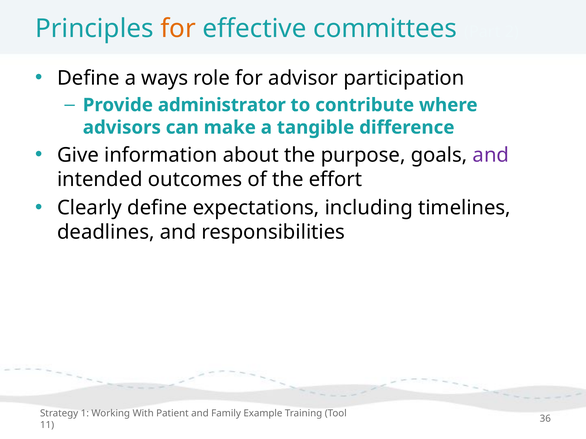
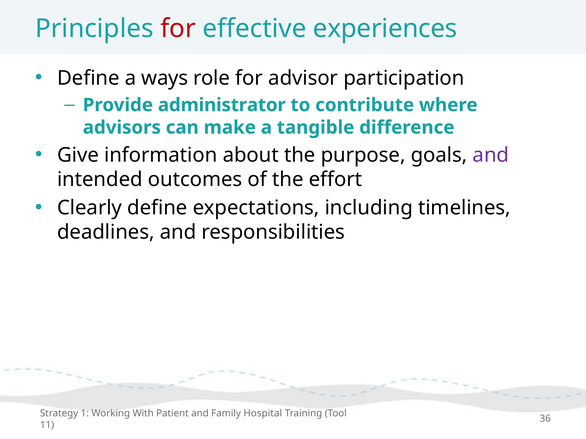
for colour: orange -> red (178, 29)
committees: committees -> experiences (385, 29)
Example: Example -> Hospital (263, 414)
